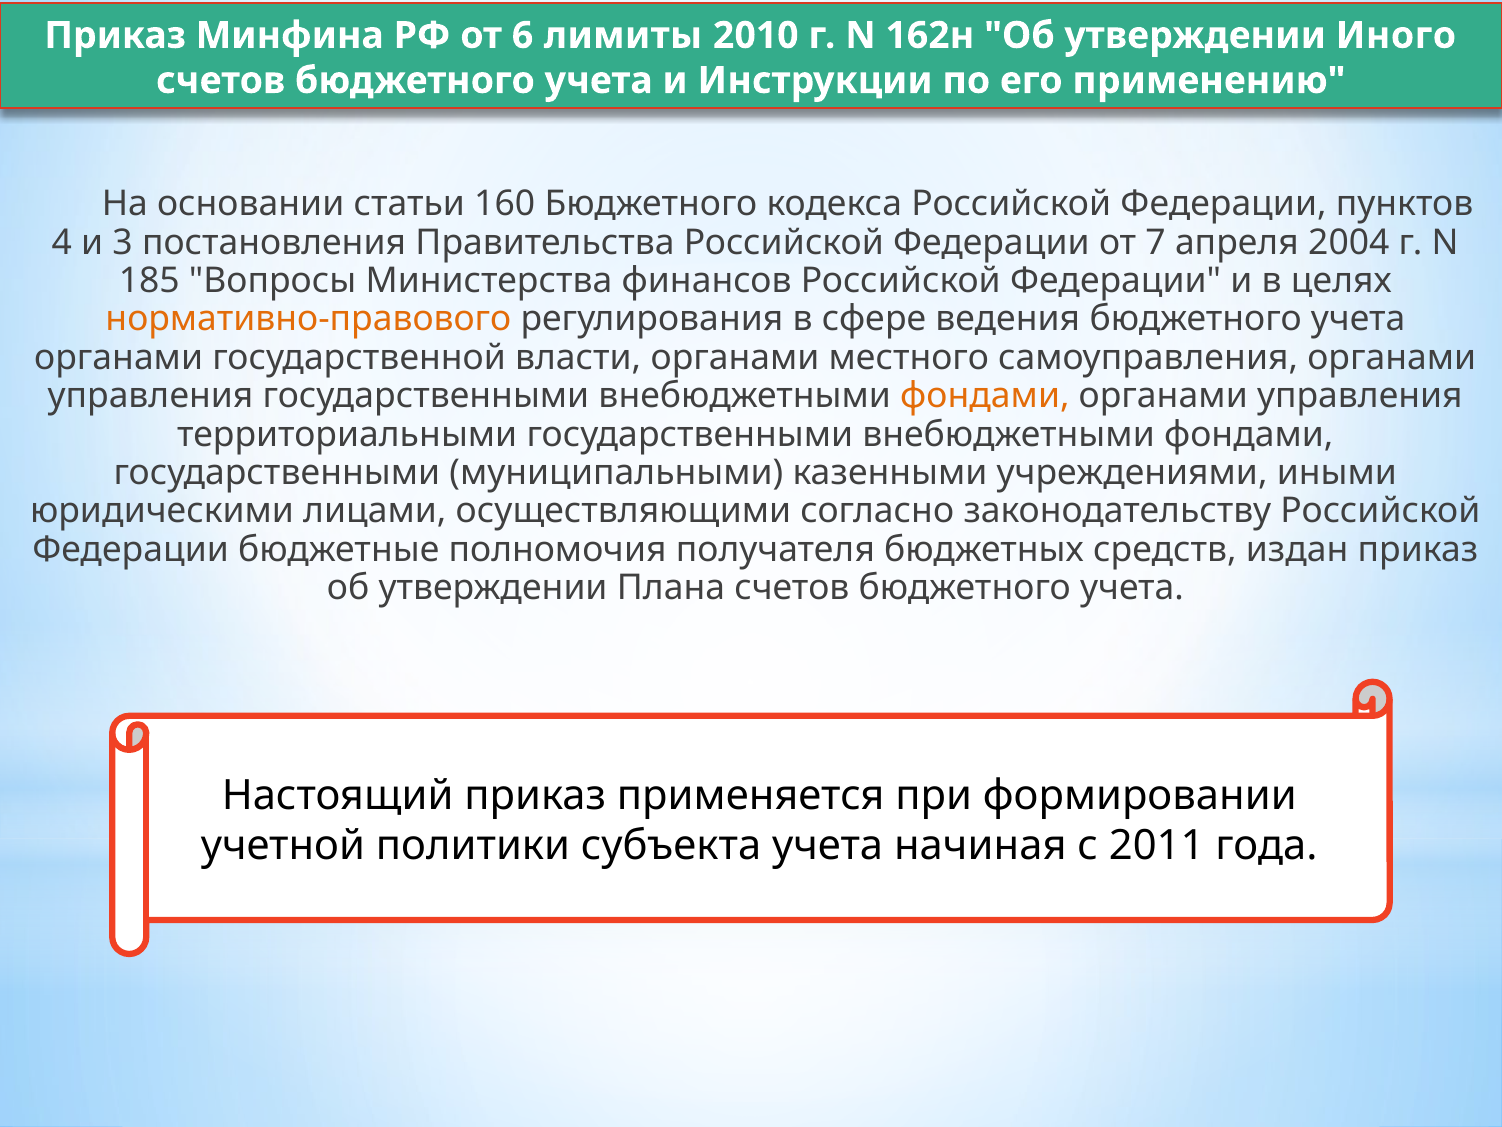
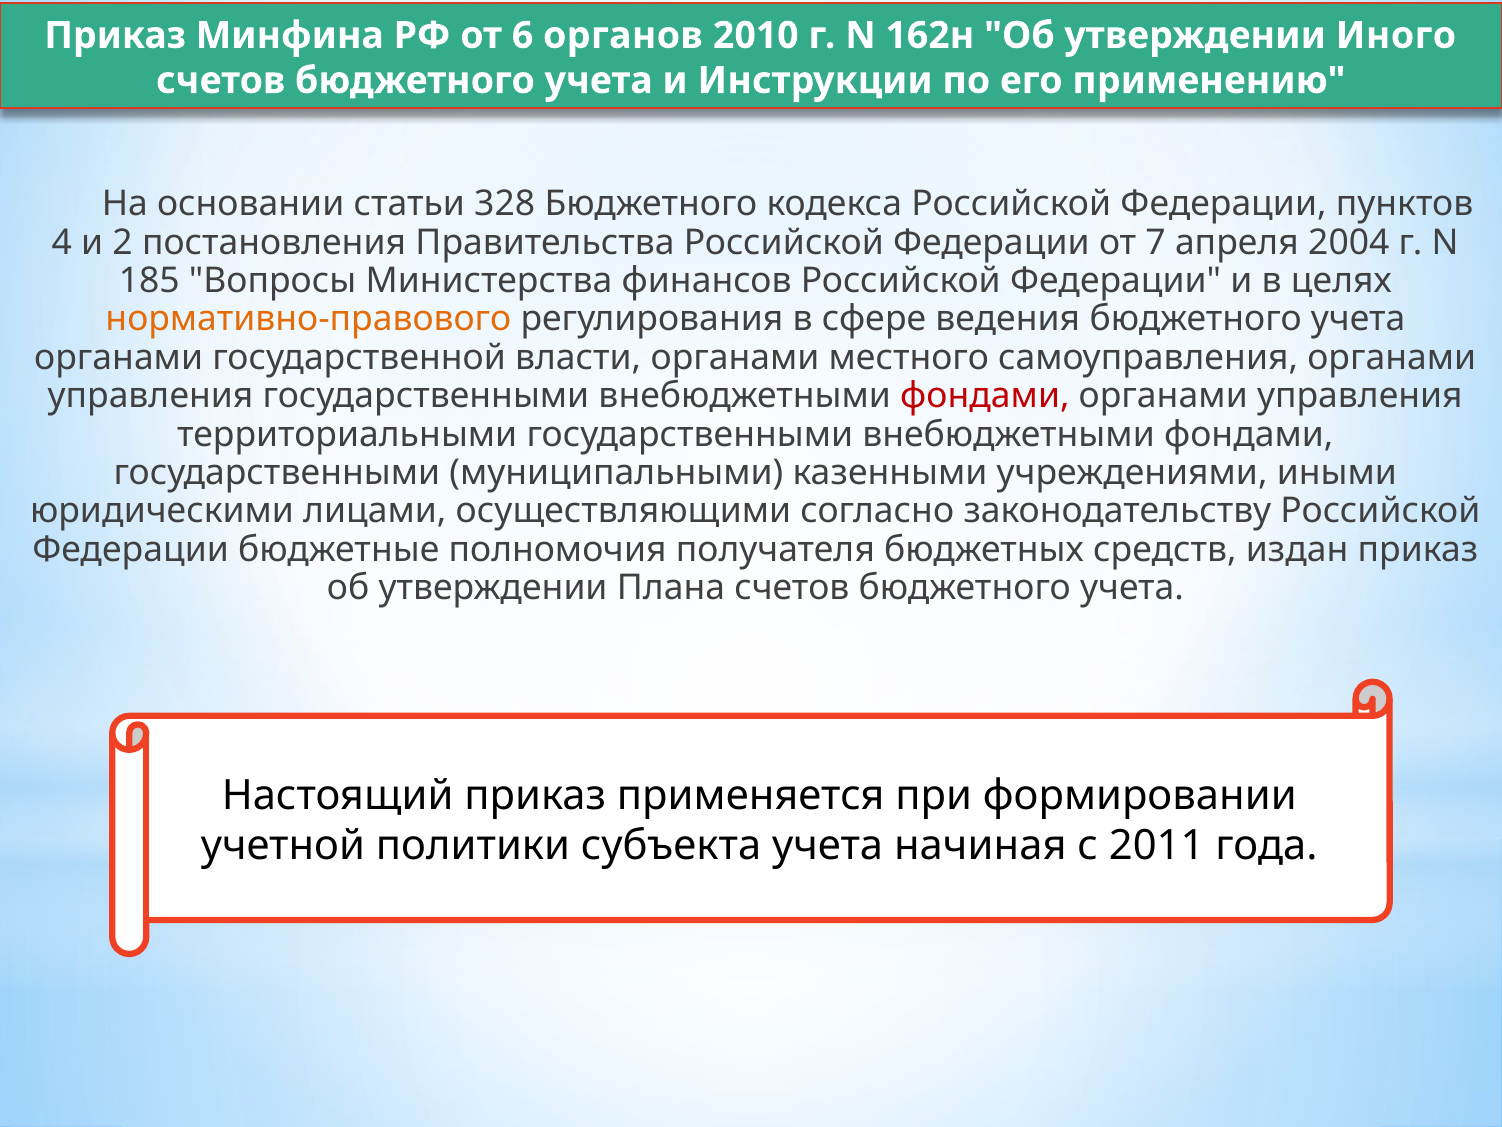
лимиты: лимиты -> органов (623, 36)
160: 160 -> 328 (505, 204)
3: 3 -> 2 (123, 243)
фондами colour: orange -> red (985, 396)
